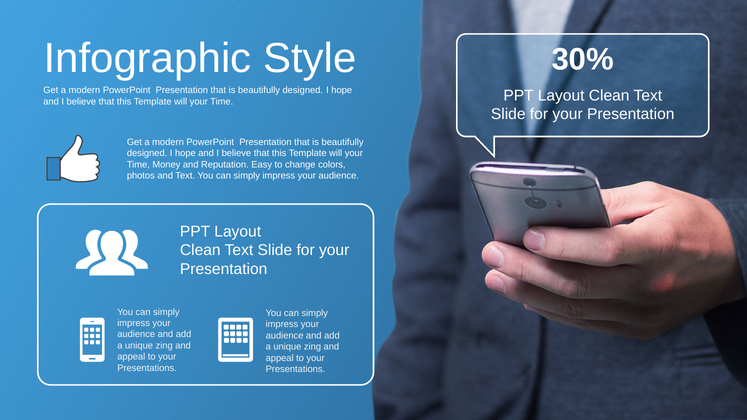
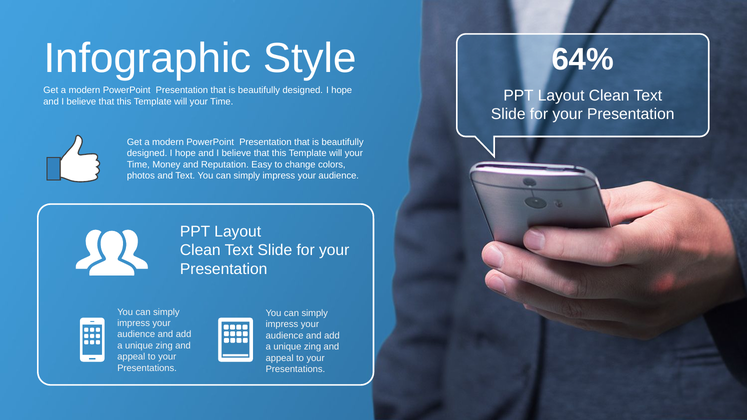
30%: 30% -> 64% (583, 59)
